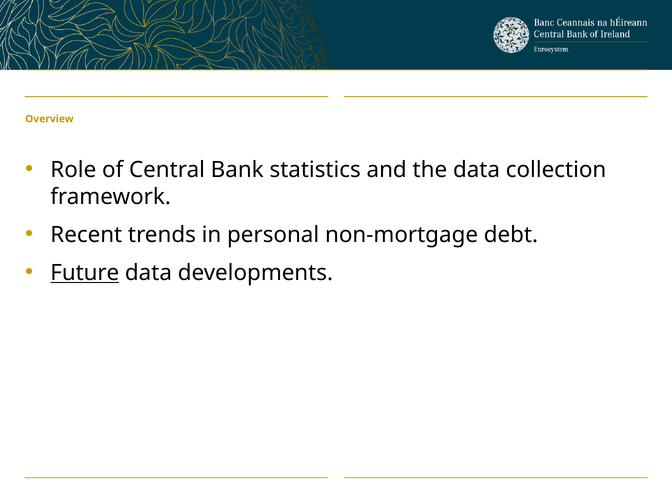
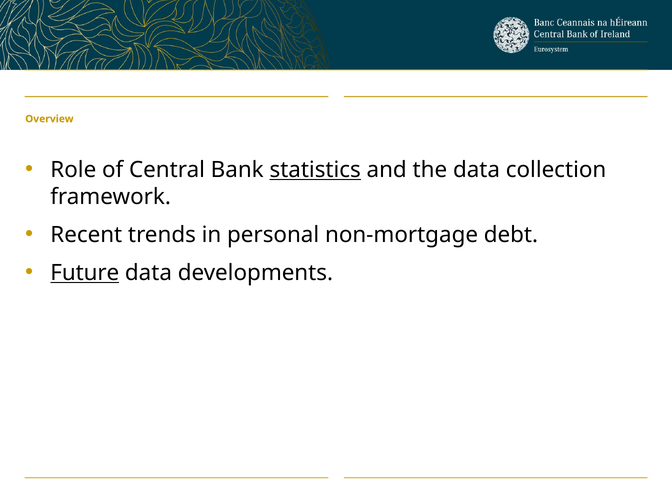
statistics underline: none -> present (315, 170)
